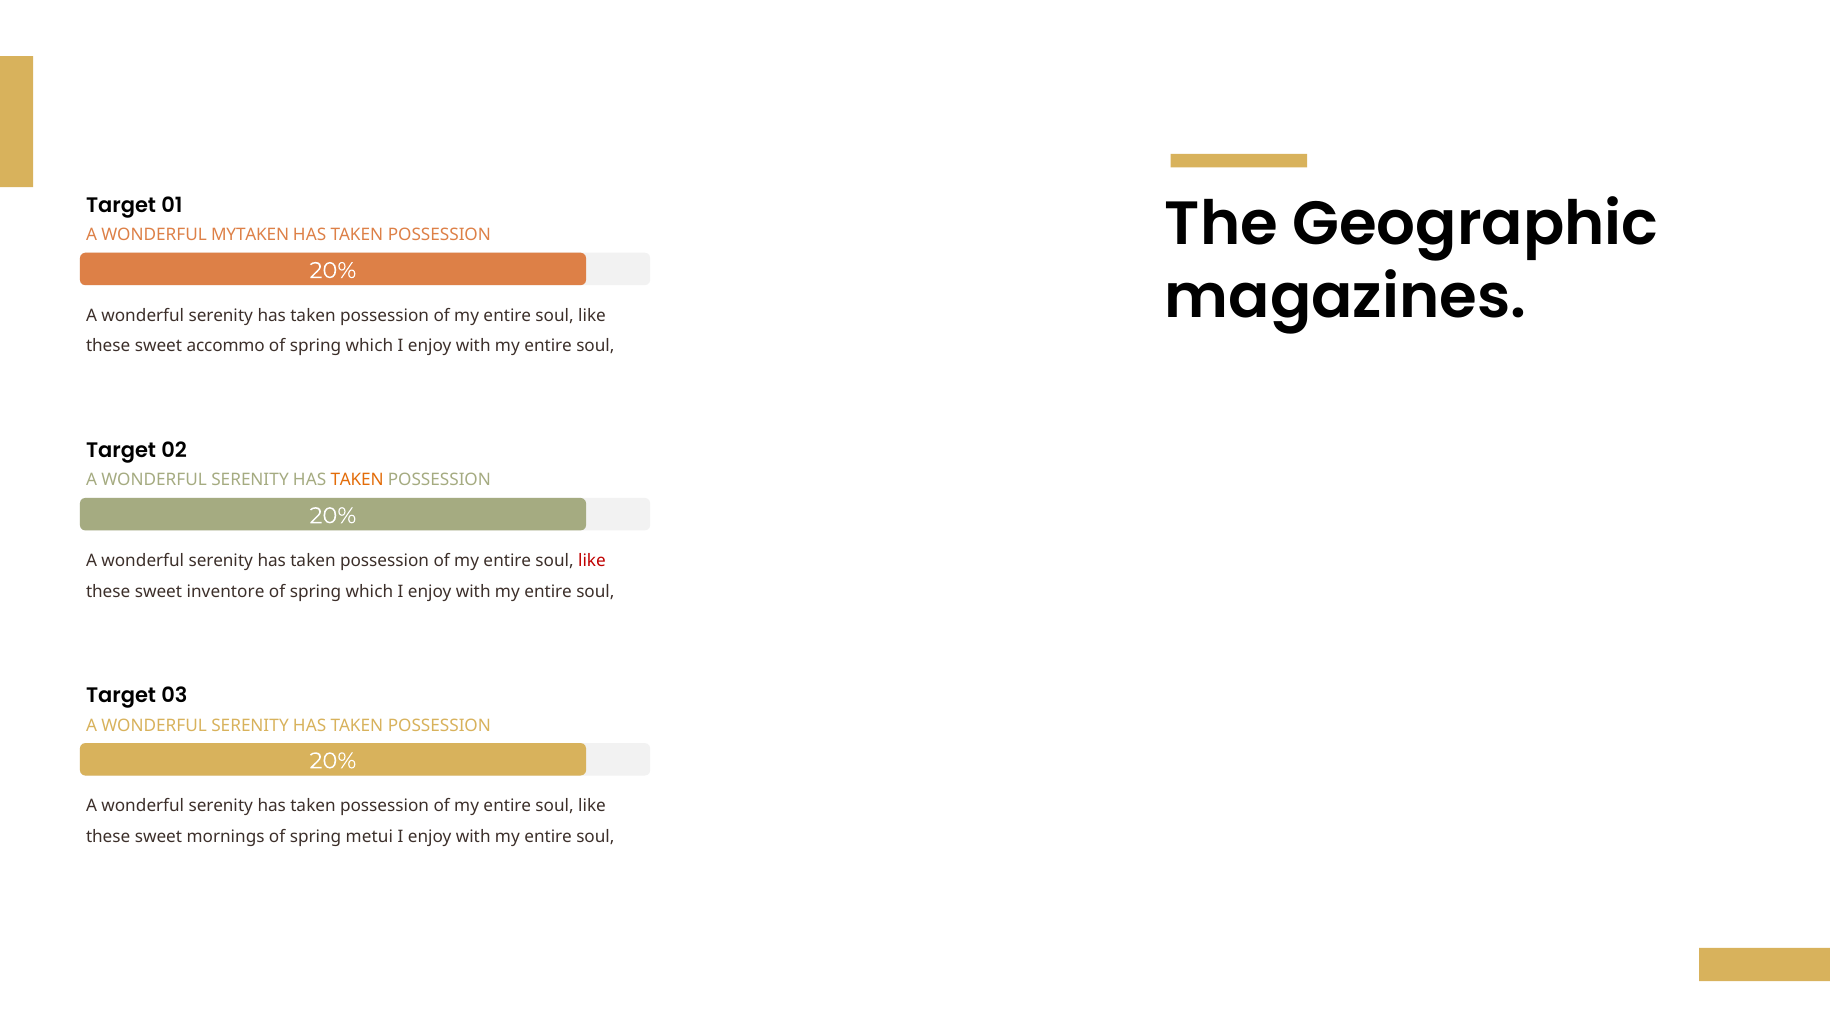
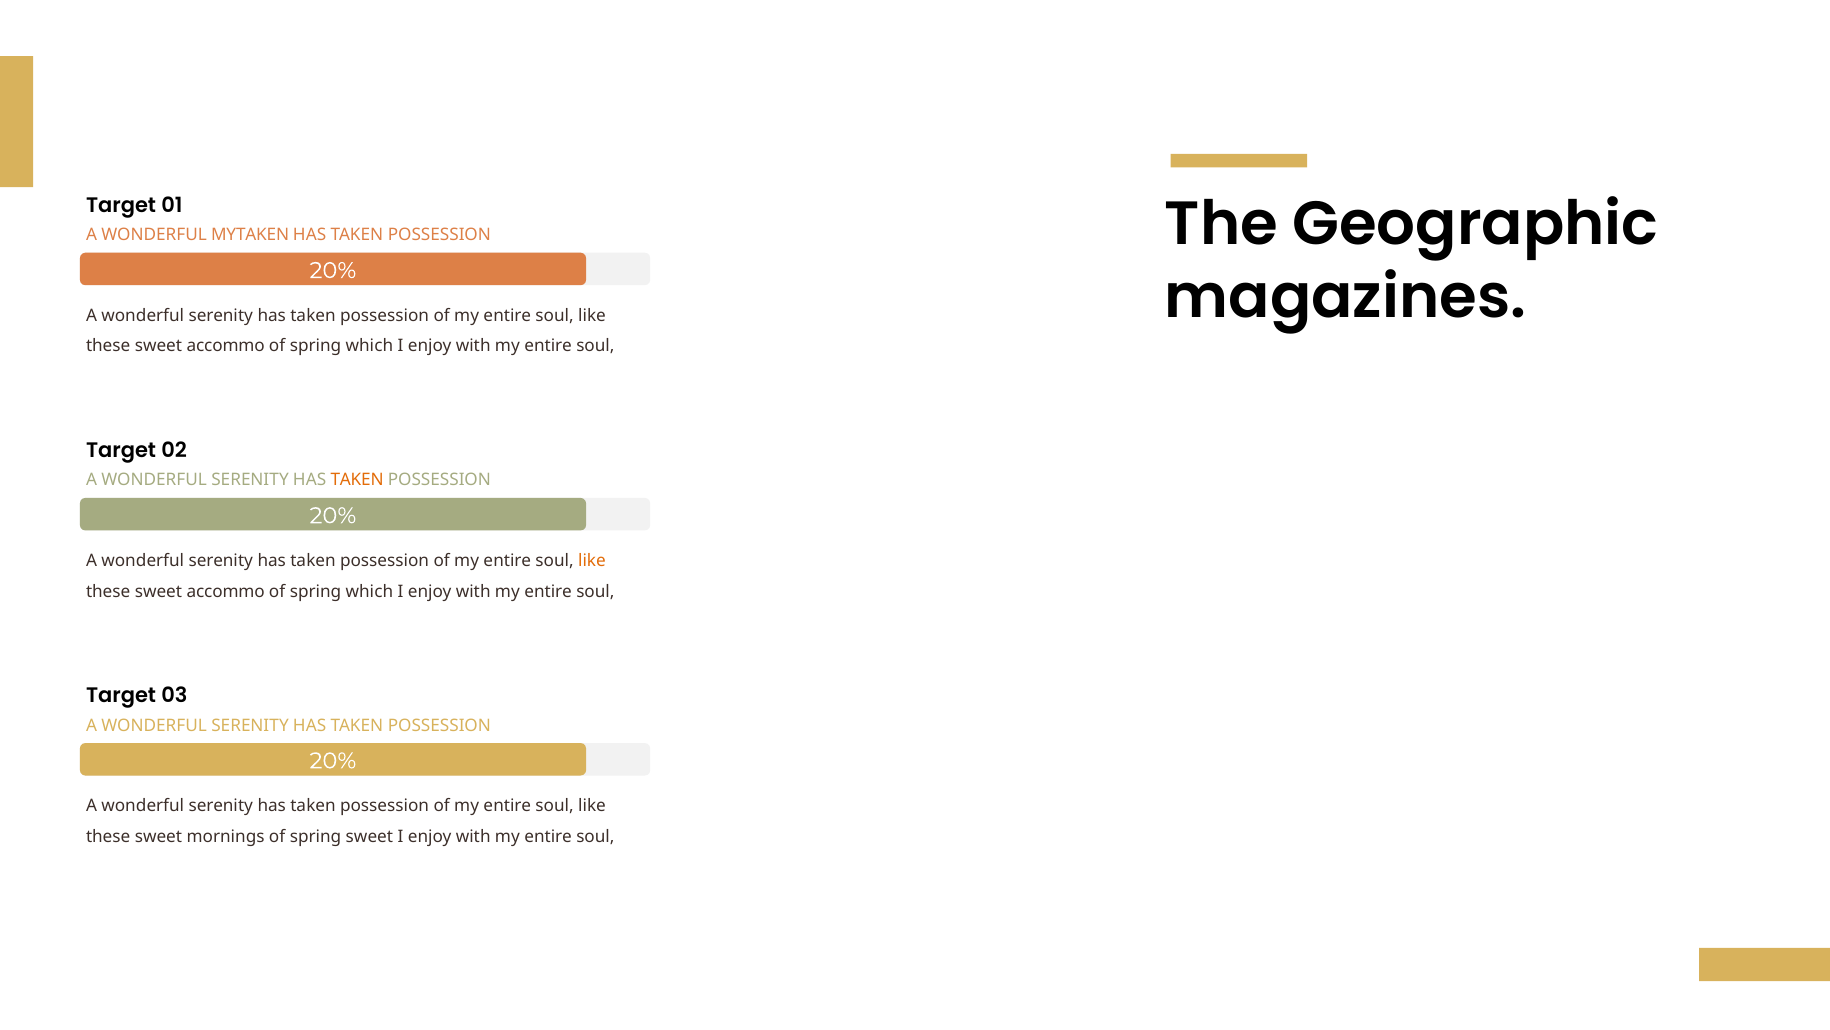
like colour: red -> orange (592, 560)
inventore: inventore -> accommo (226, 591)
spring metui: metui -> sweet (369, 836)
